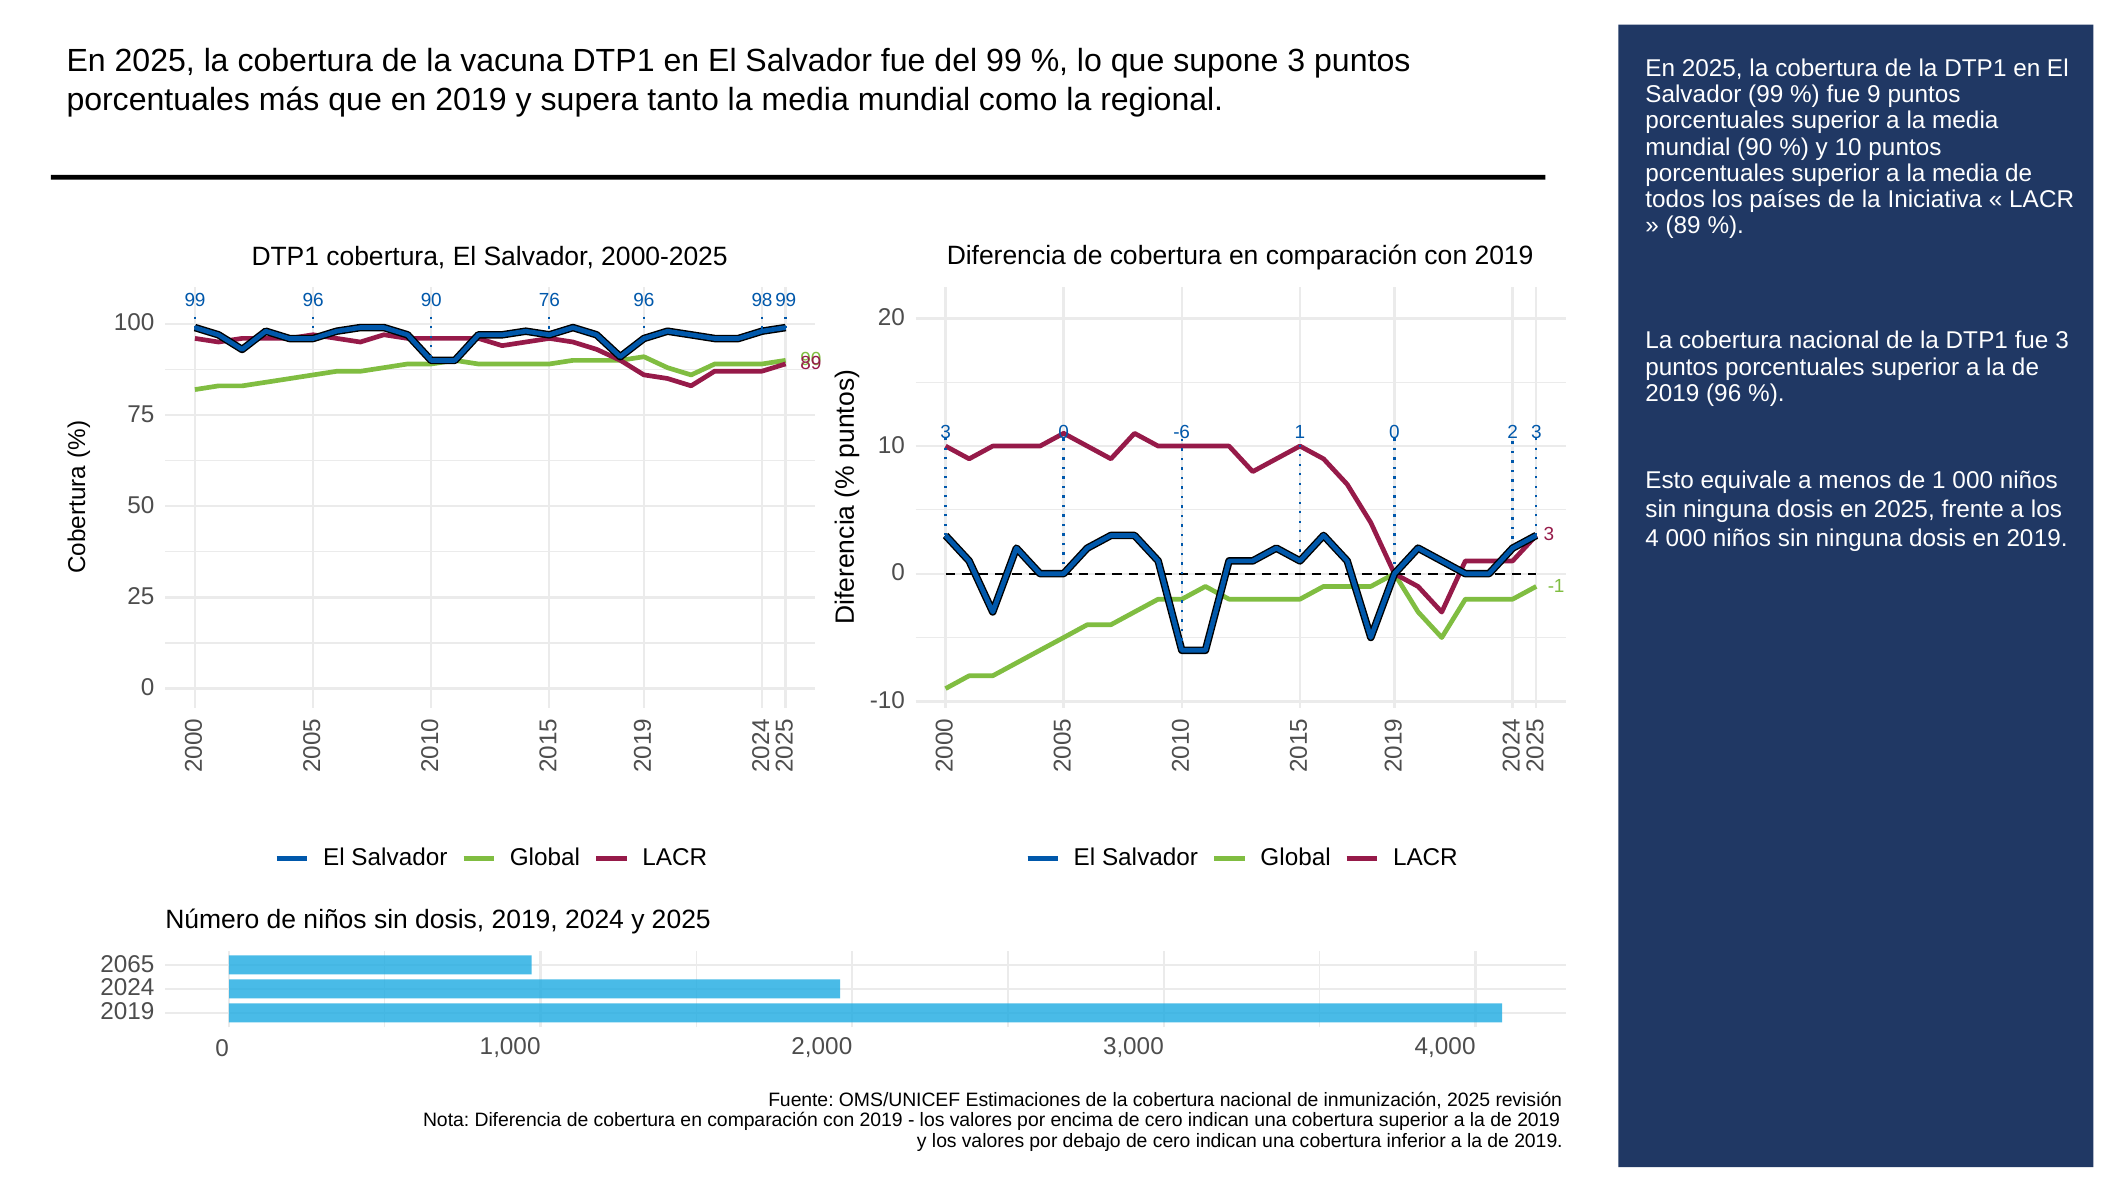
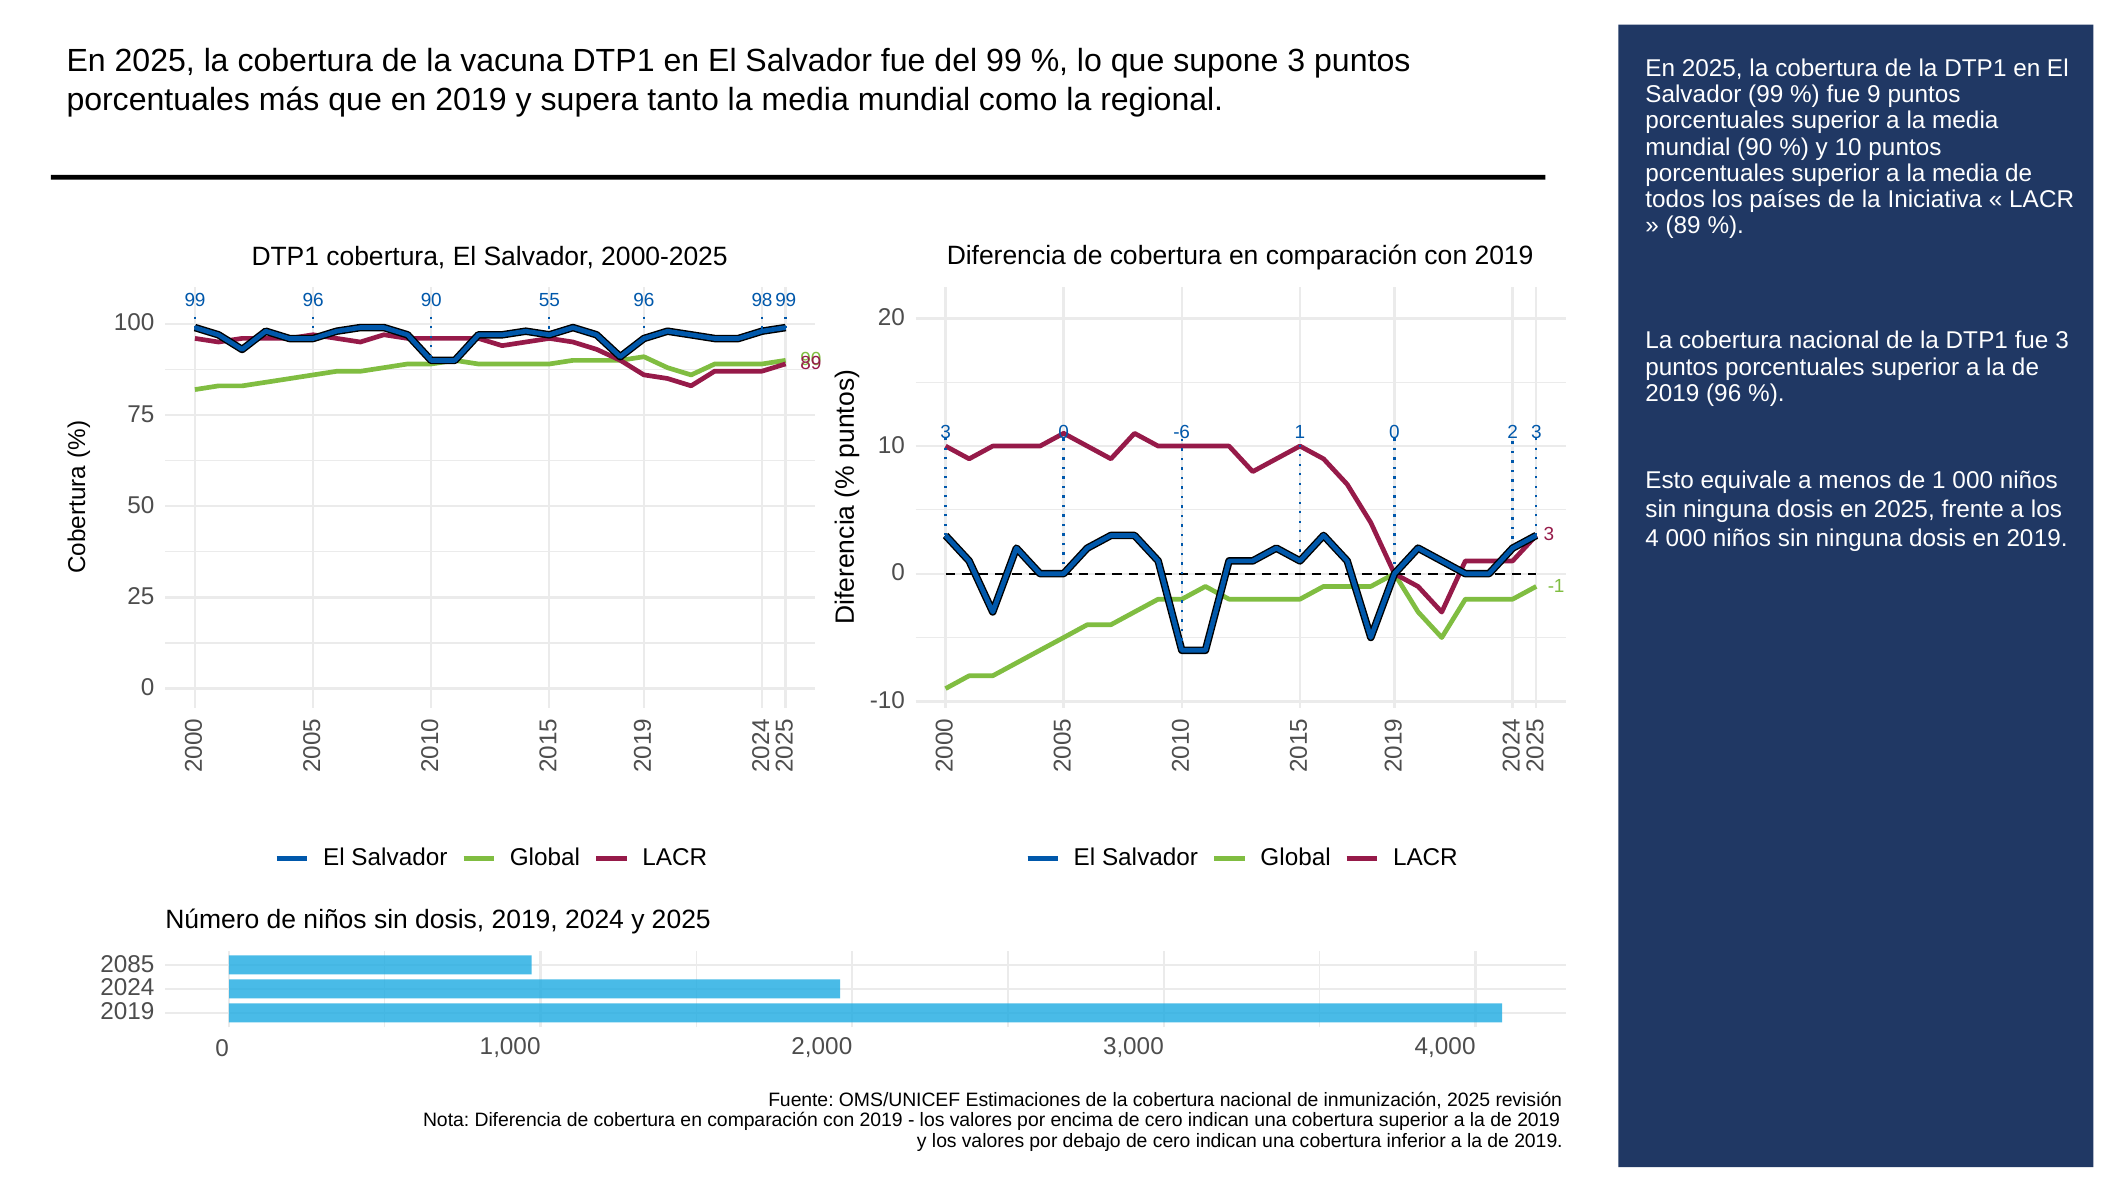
76: 76 -> 55 (549, 300)
2065: 2065 -> 2085 (127, 964)
